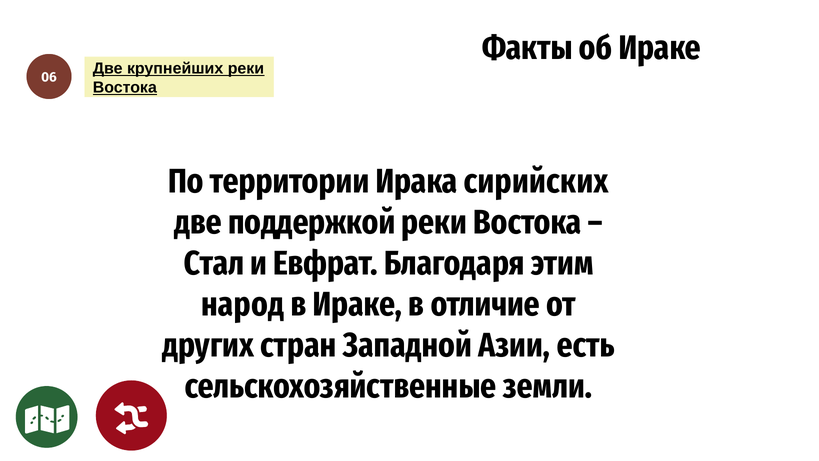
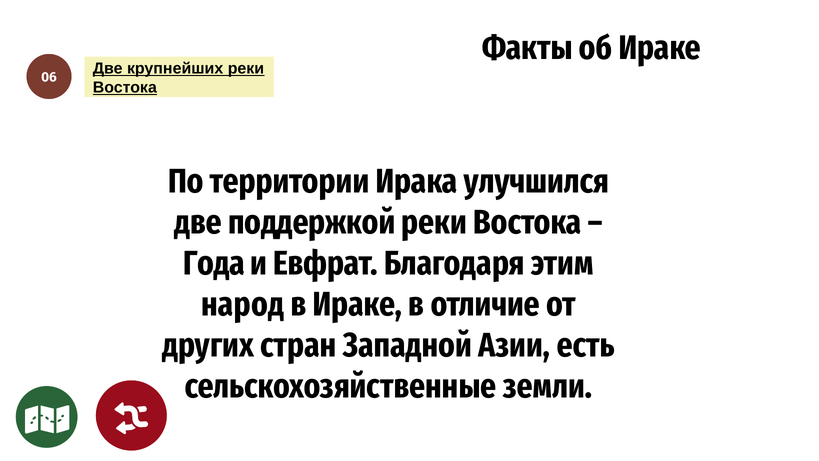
сирийских: сирийских -> улучшился (536, 181)
Стал: Стал -> Года (214, 263)
